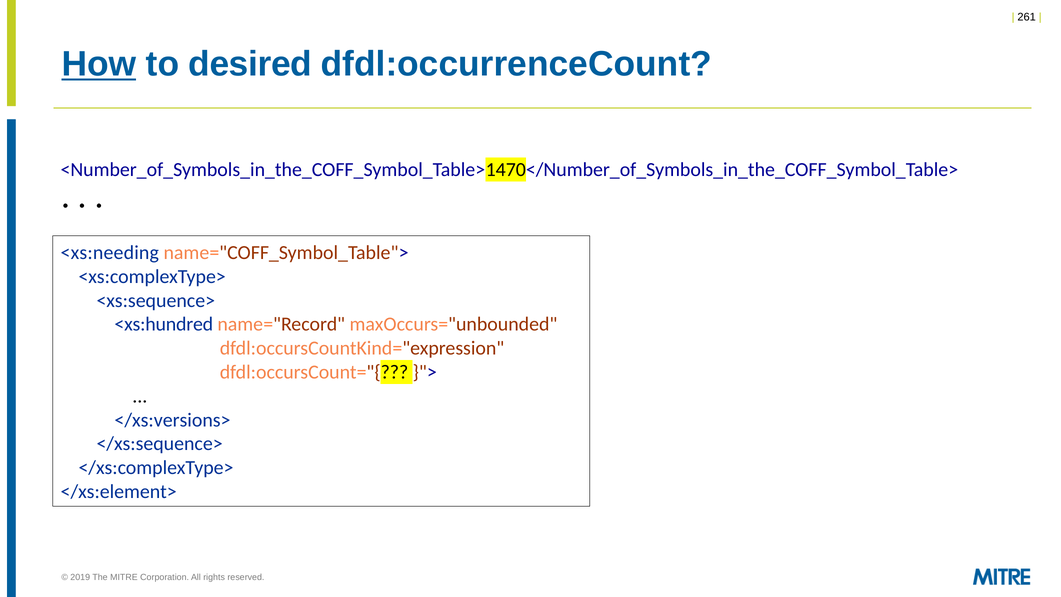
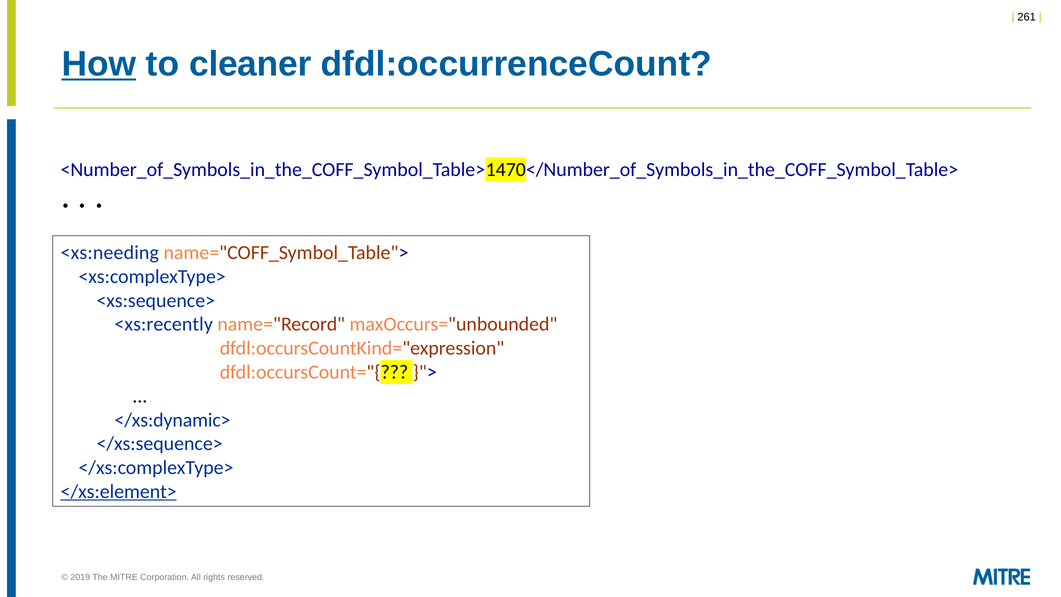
desired: desired -> cleaner (250, 64)
<xs:hundred: <xs:hundred -> <xs:recently (164, 324)
</xs:versions>: </xs:versions> -> </xs:dynamic> (173, 420)
</xs:element> underline: none -> present (119, 491)
